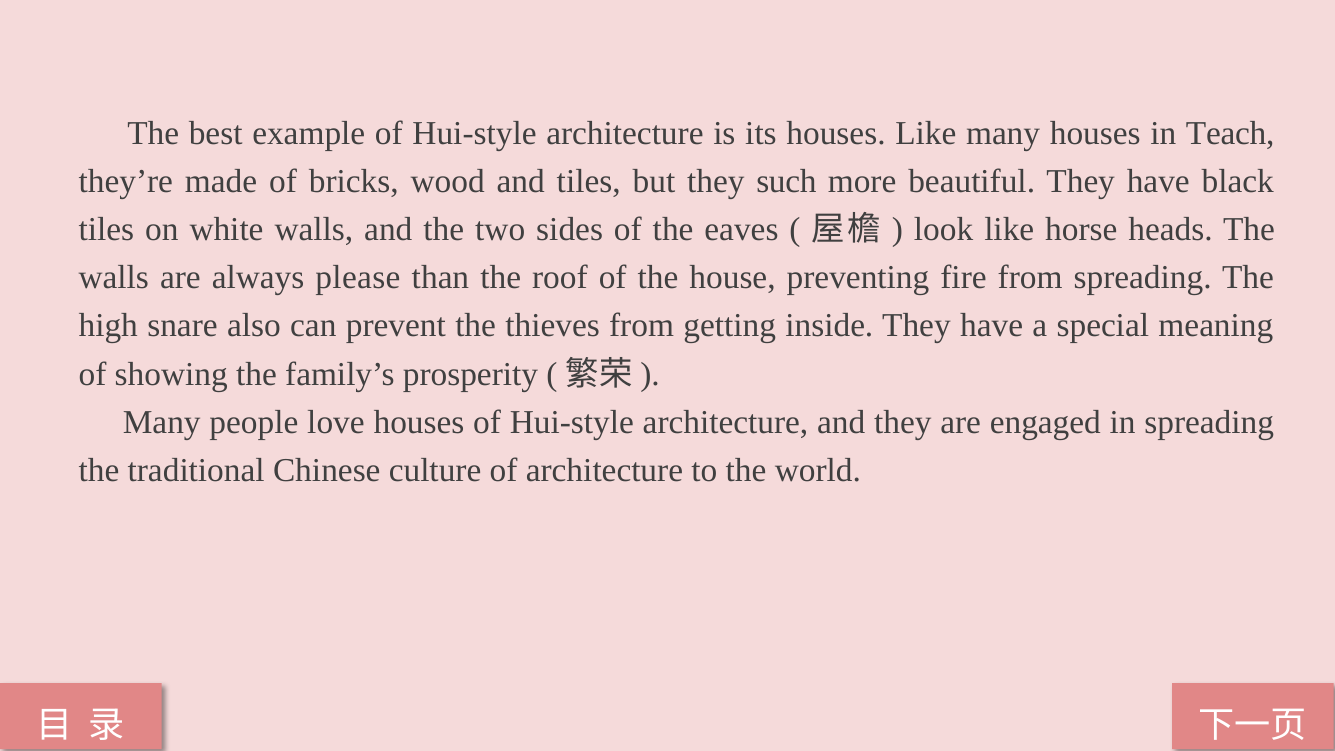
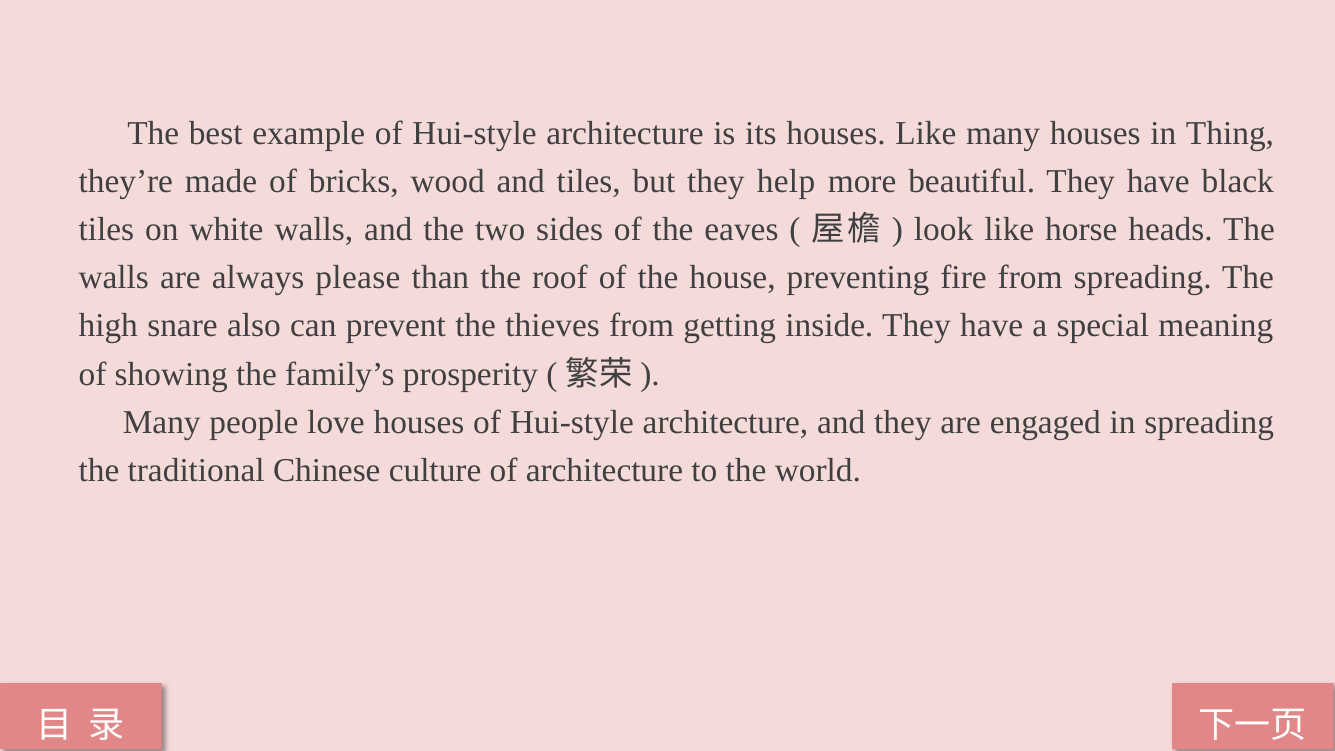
Teach: Teach -> Thing (1230, 134)
such: such -> help (786, 182)
